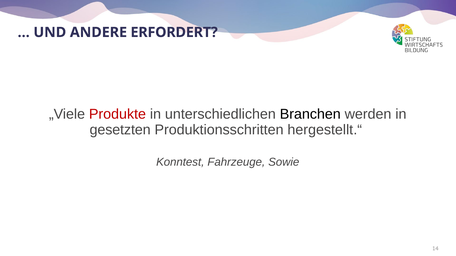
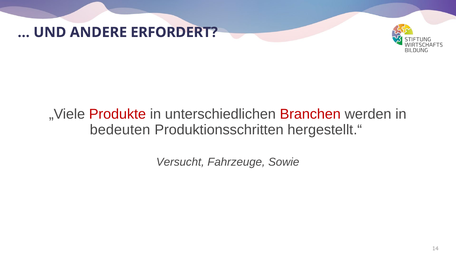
Branchen colour: black -> red (310, 115)
gesetzten: gesetzten -> bedeuten (120, 130)
Konntest: Konntest -> Versucht (180, 163)
